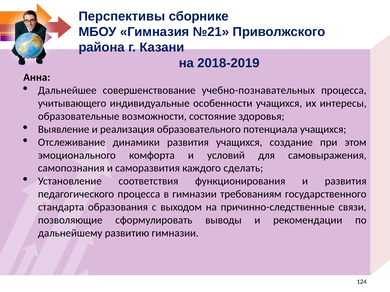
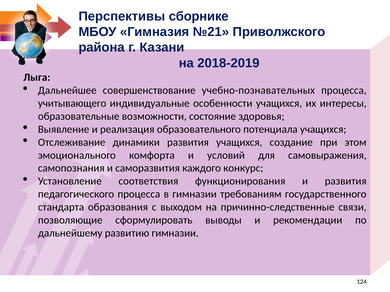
Анна: Анна -> Лыга (37, 77)
сделать: сделать -> конкурс (243, 168)
